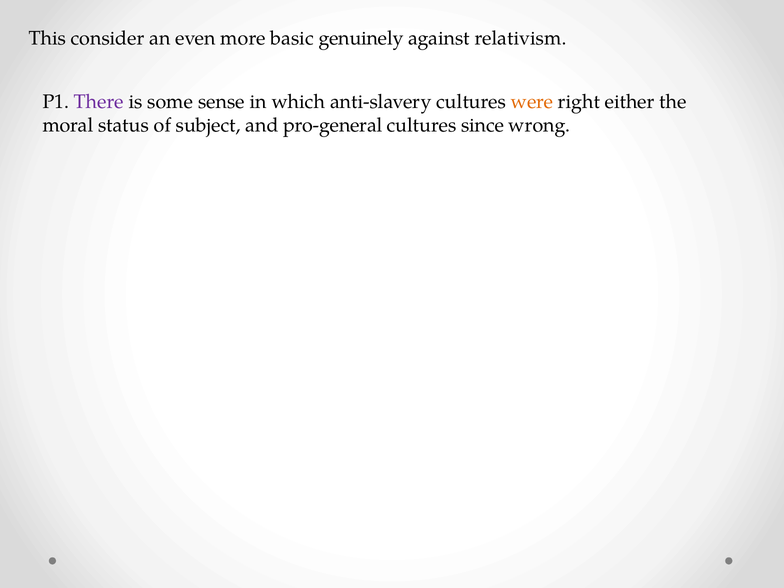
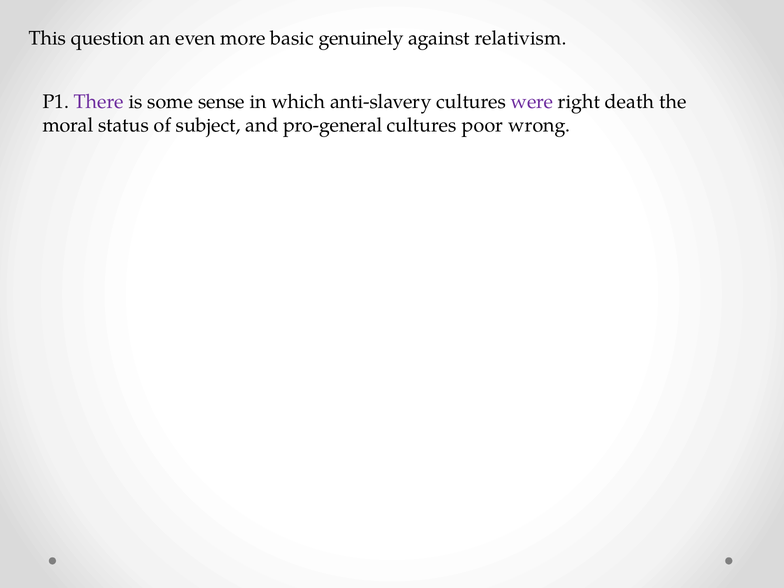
consider: consider -> question (108, 38)
were colour: orange -> purple (532, 102)
either: either -> death (630, 102)
since: since -> poor (482, 125)
